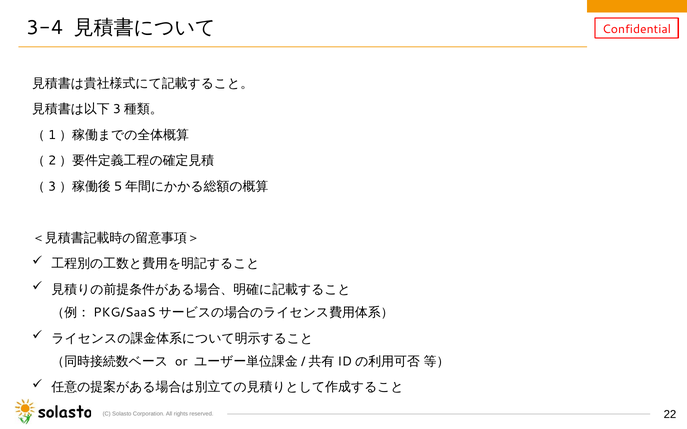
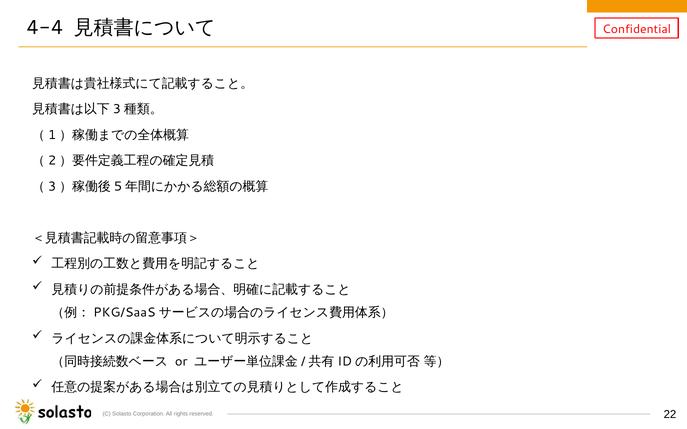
3-4: 3-4 -> 4-4 (45, 28)
